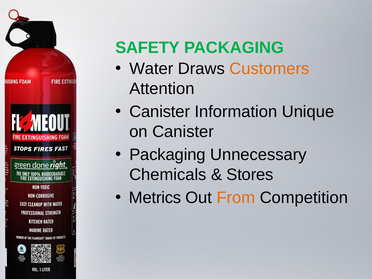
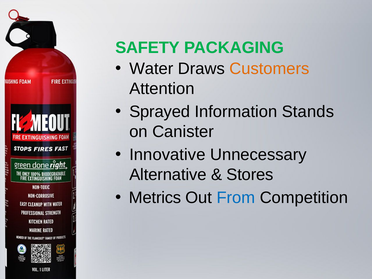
Canister: Canister -> Sprayed (160, 112)
Unique: Unique -> Stands (308, 112)
Packaging: Packaging -> Innovative (167, 155)
Chemicals: Chemicals -> Alternative (168, 175)
From colour: orange -> blue (236, 198)
